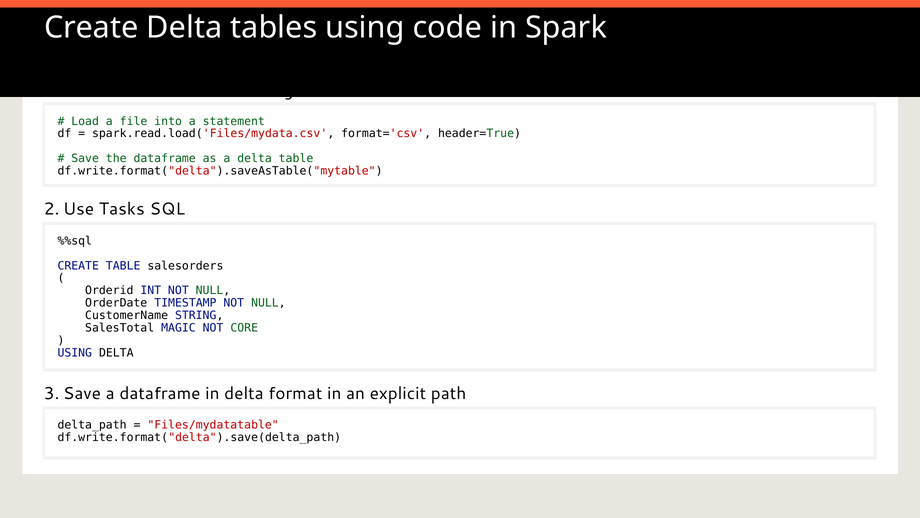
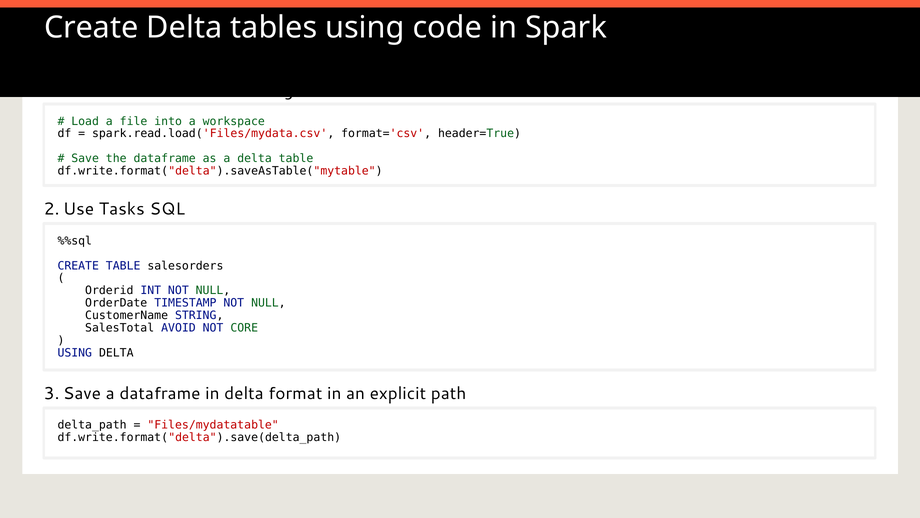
statement: statement -> workspace (234, 121)
MAGIC: MAGIC -> AVOID (178, 328)
